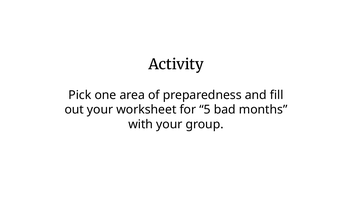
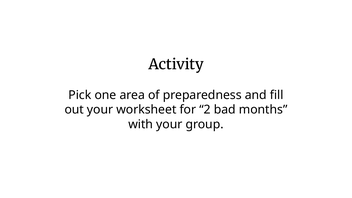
5: 5 -> 2 (205, 110)
